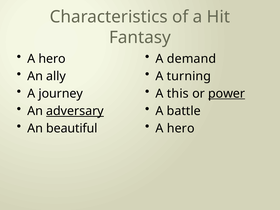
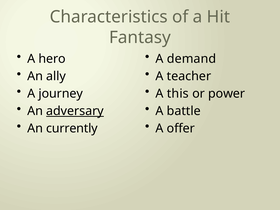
turning: turning -> teacher (189, 76)
power underline: present -> none (227, 94)
beautiful: beautiful -> currently (72, 128)
hero: hero -> offer (181, 128)
